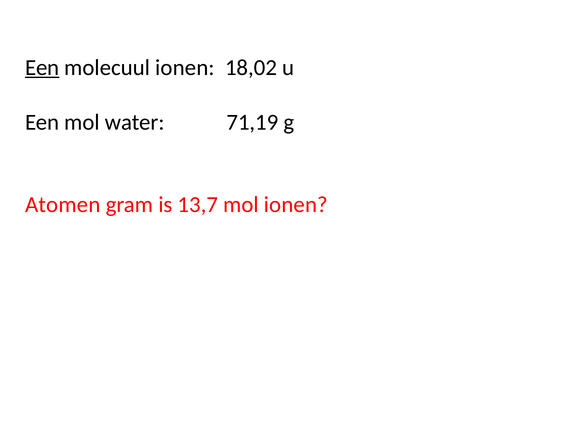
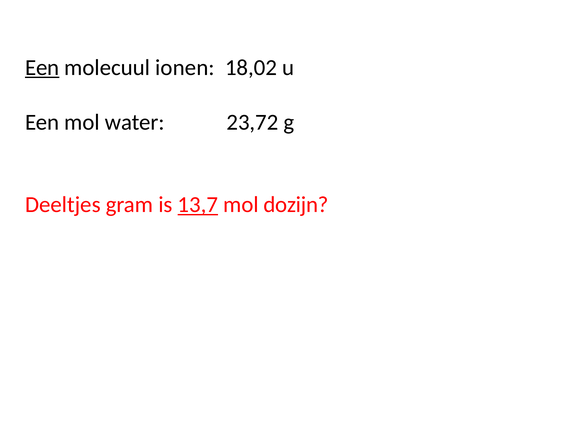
71,19: 71,19 -> 23,72 (252, 122)
Atomen: Atomen -> Deeltjes (63, 205)
13,7 underline: none -> present (198, 205)
mol ionen: ionen -> dozijn (296, 205)
